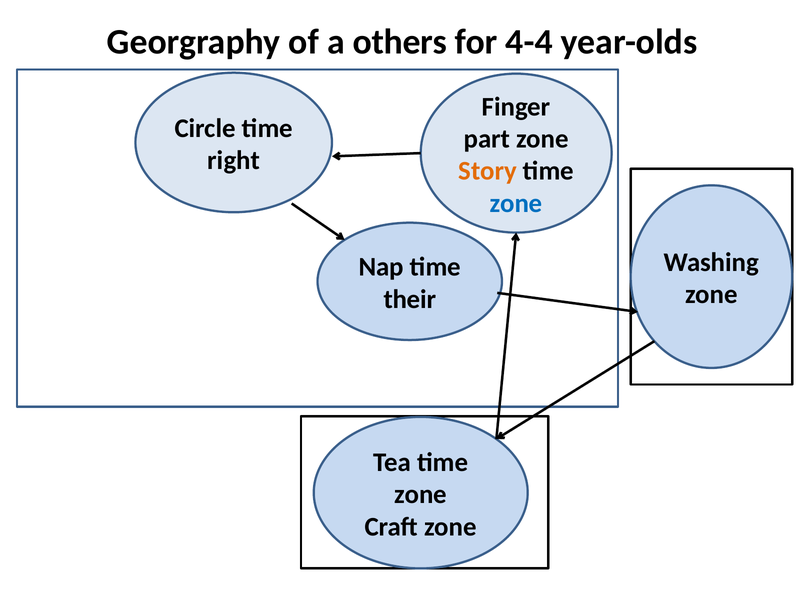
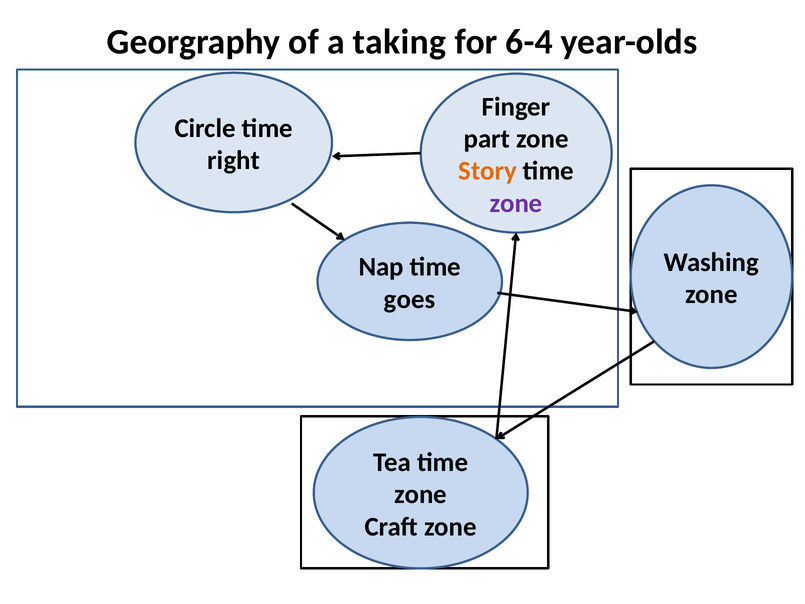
others: others -> taking (400, 42)
4-4: 4-4 -> 6-4 (529, 42)
zone colour: blue -> purple (516, 203)
their: their -> goes (410, 299)
